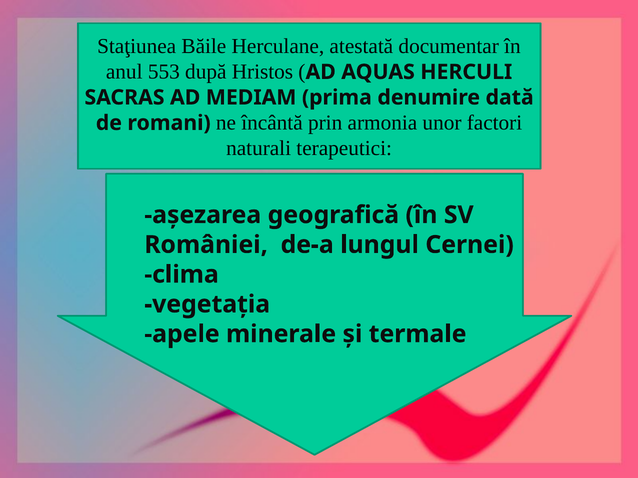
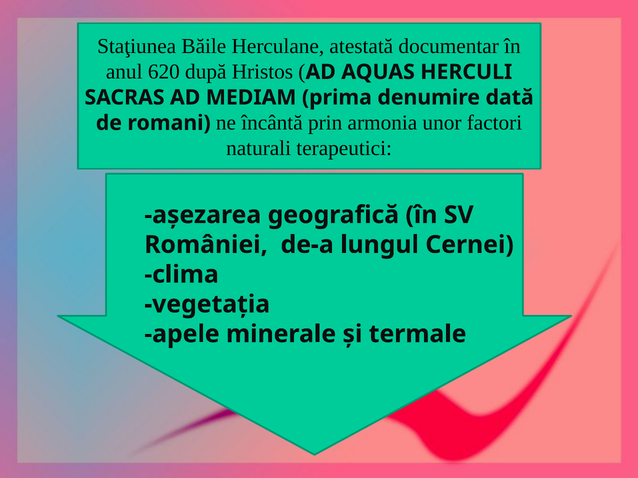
553: 553 -> 620 (164, 72)
